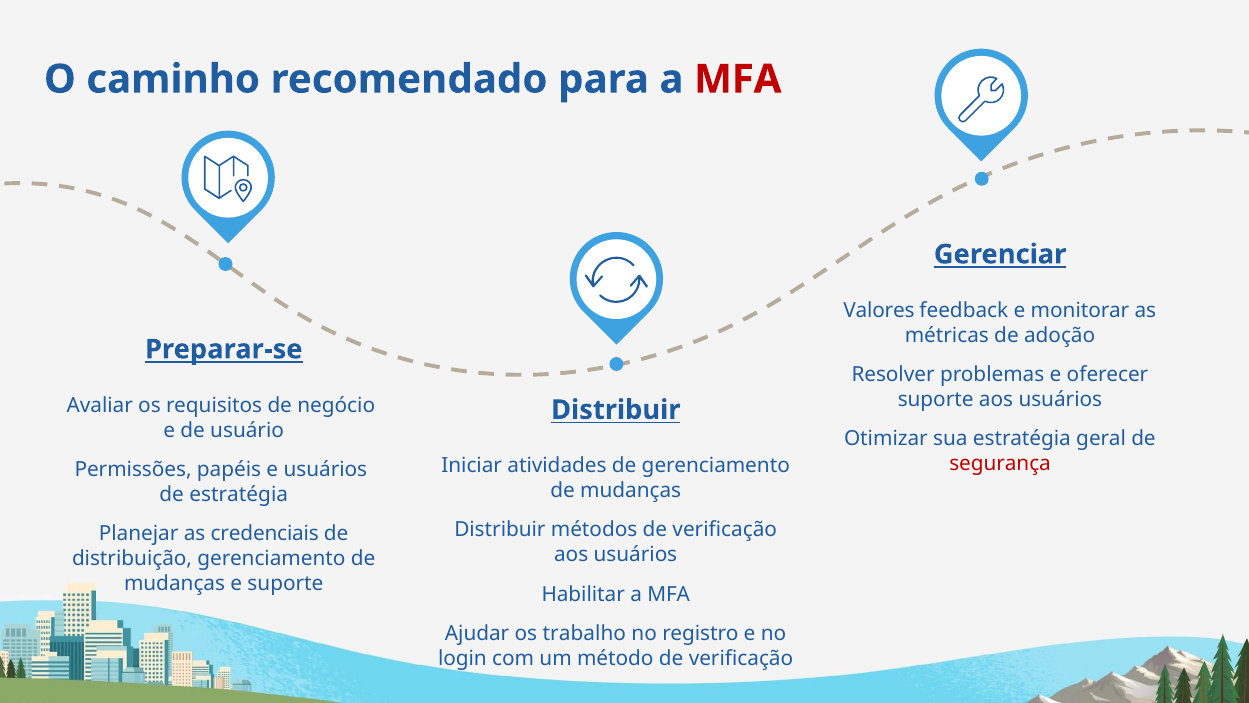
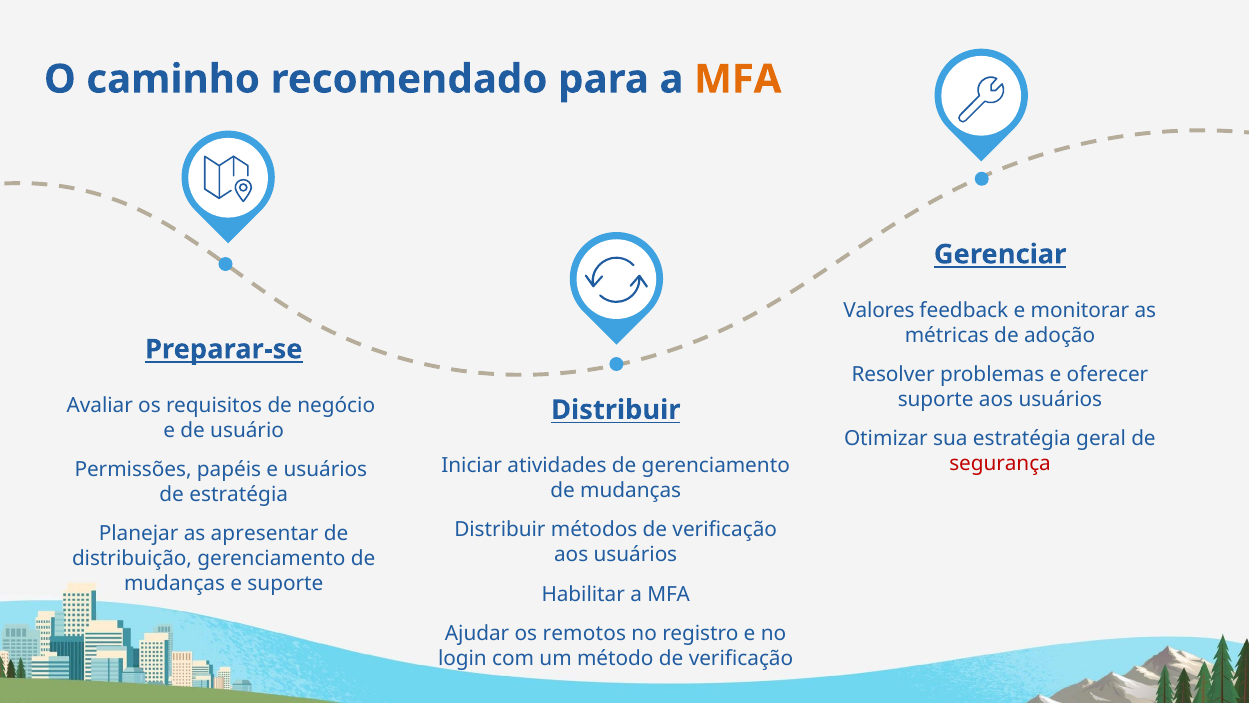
MFA colour: red -> orange (738, 79)
credenciais: credenciais -> apresentar (265, 534)
trabalho: trabalho -> remotos (584, 633)
